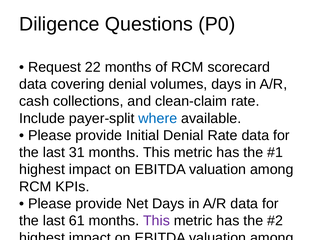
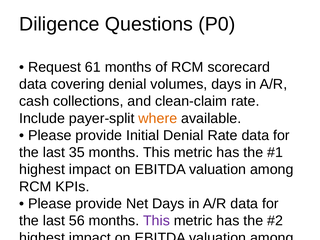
22: 22 -> 61 (93, 67)
where colour: blue -> orange (158, 118)
31: 31 -> 35 (77, 152)
61: 61 -> 56 (77, 221)
